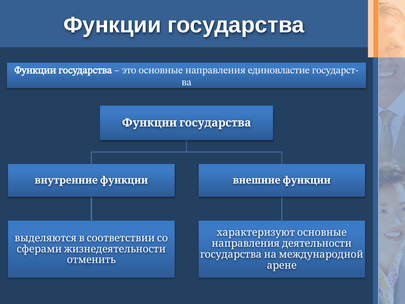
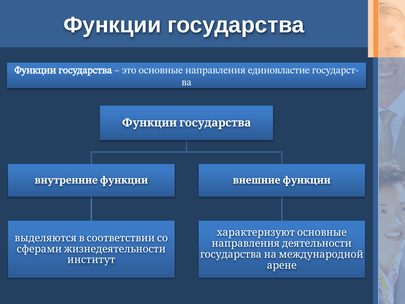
отменить: отменить -> институт (91, 260)
